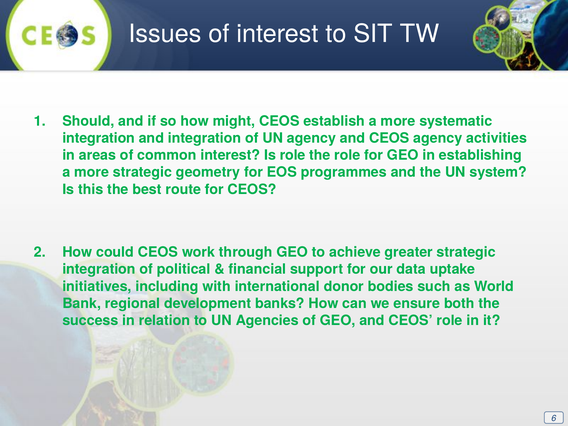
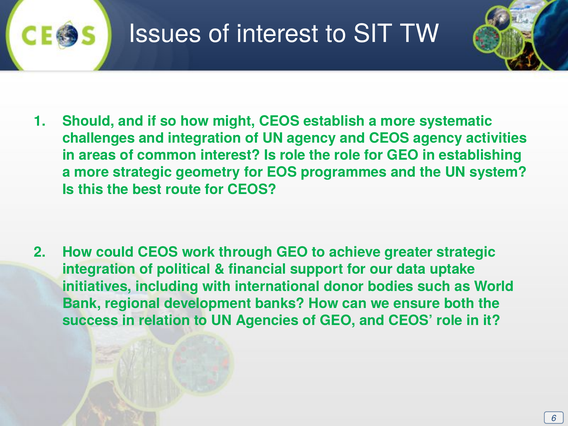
integration: integration -> challenges (99, 138)
